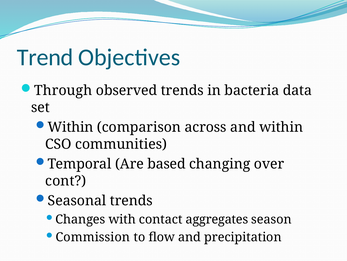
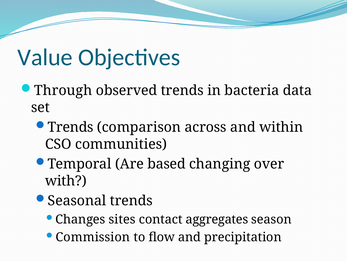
Trend: Trend -> Value (45, 57)
Within: Within -> Trends (71, 127)
cont: cont -> with (66, 180)
with: with -> sites (122, 219)
